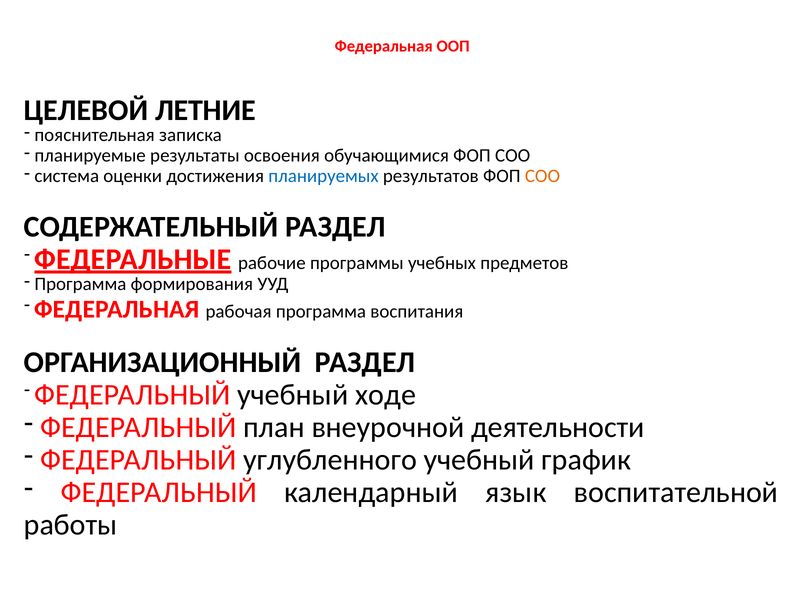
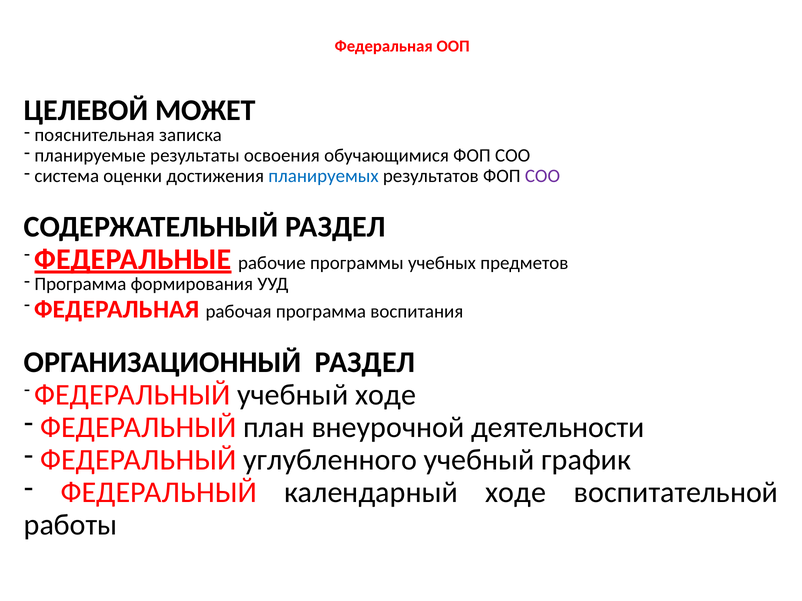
ЛЕТНИЕ: ЛЕТНИЕ -> МОЖЕТ (205, 110)
СОО colour: orange -> purple (542, 176)
календарный язык: язык -> ходе (516, 493)
